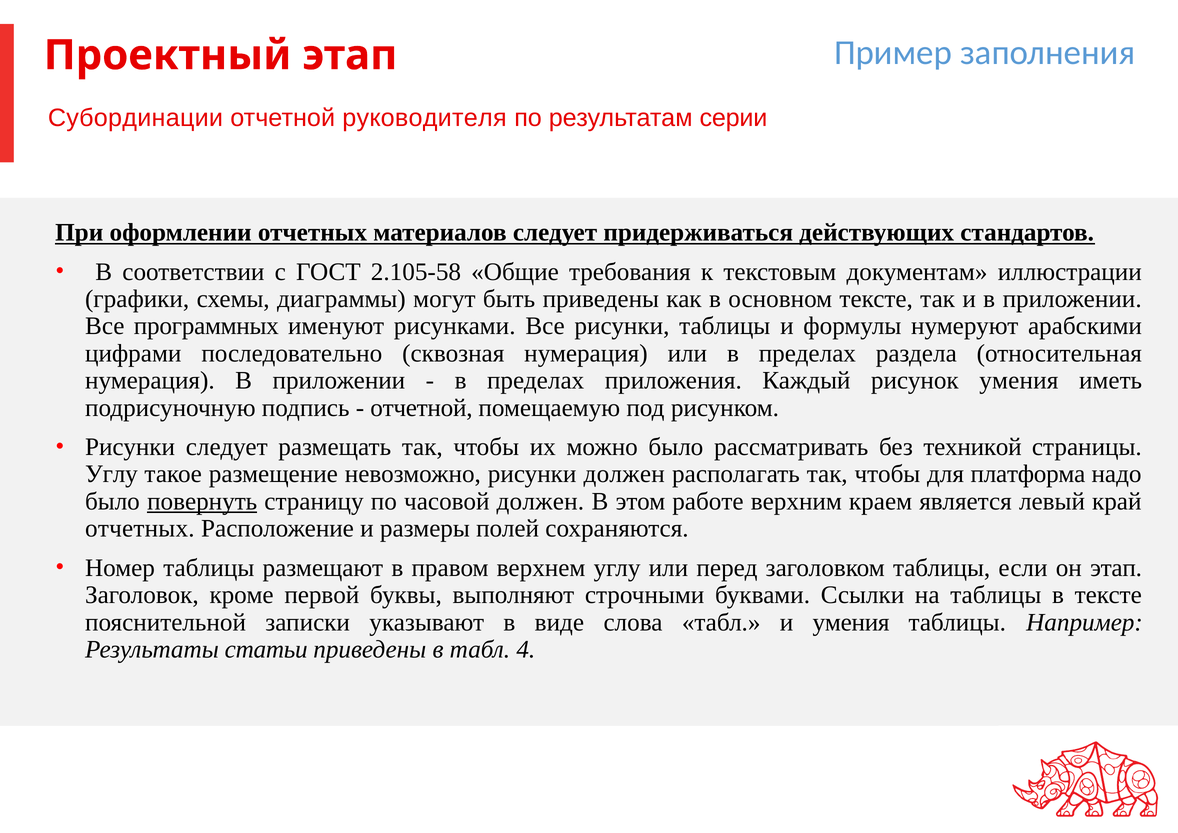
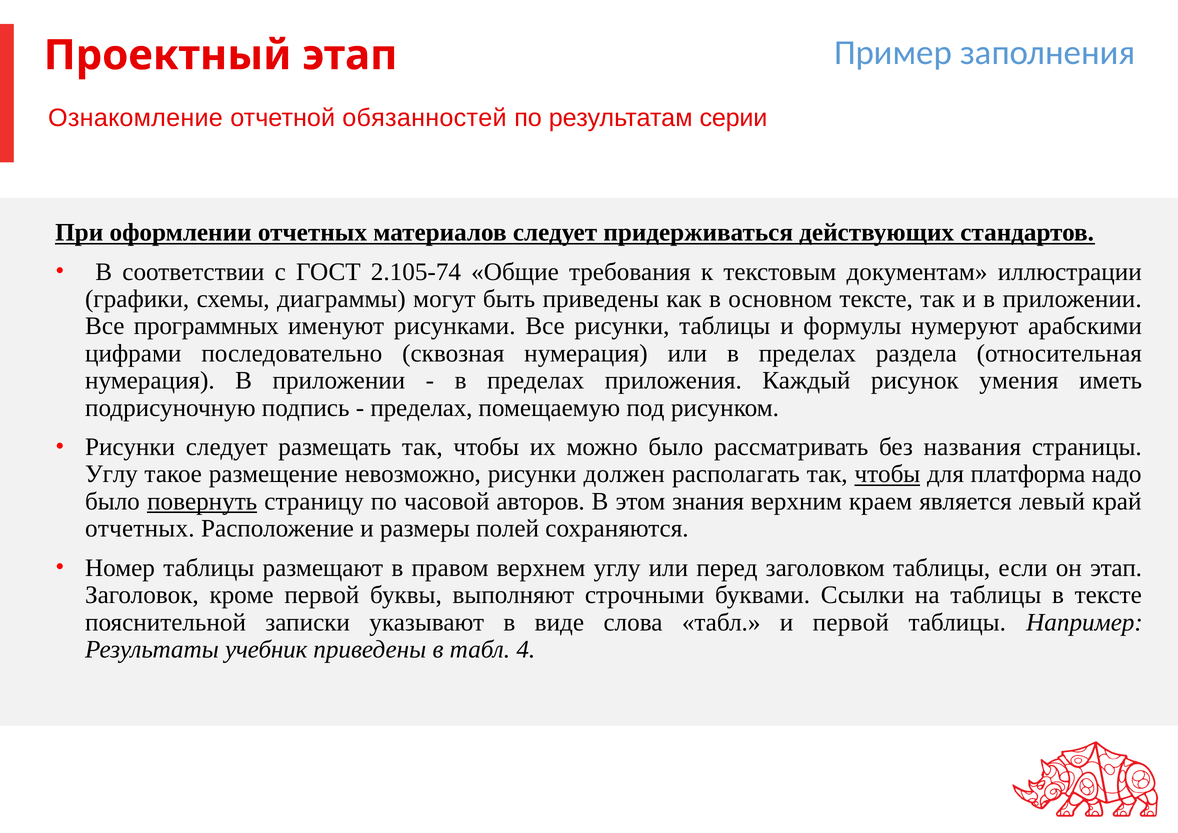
Субординации: Субординации -> Ознакомление (135, 118)
руководителя: руководителя -> обязанностей (424, 118)
2.105-58: 2.105-58 -> 2.105-74 (416, 272)
отчетной: отчетной -> пределах (421, 408)
техникой: техникой -> названия (972, 447)
чтобы underline: none -> present (887, 474)
часовой должен: должен -> авторов (541, 501)
работе: работе -> знания (708, 501)
и умения: умения -> первой (851, 622)
статьи: статьи -> учебник (266, 649)
